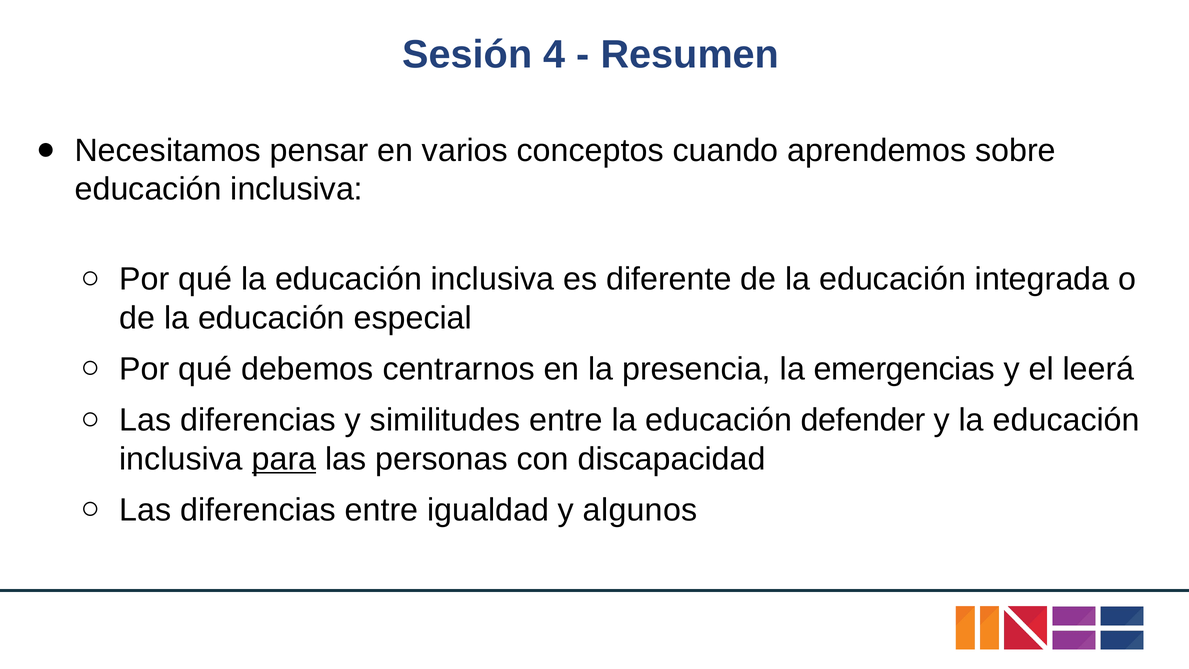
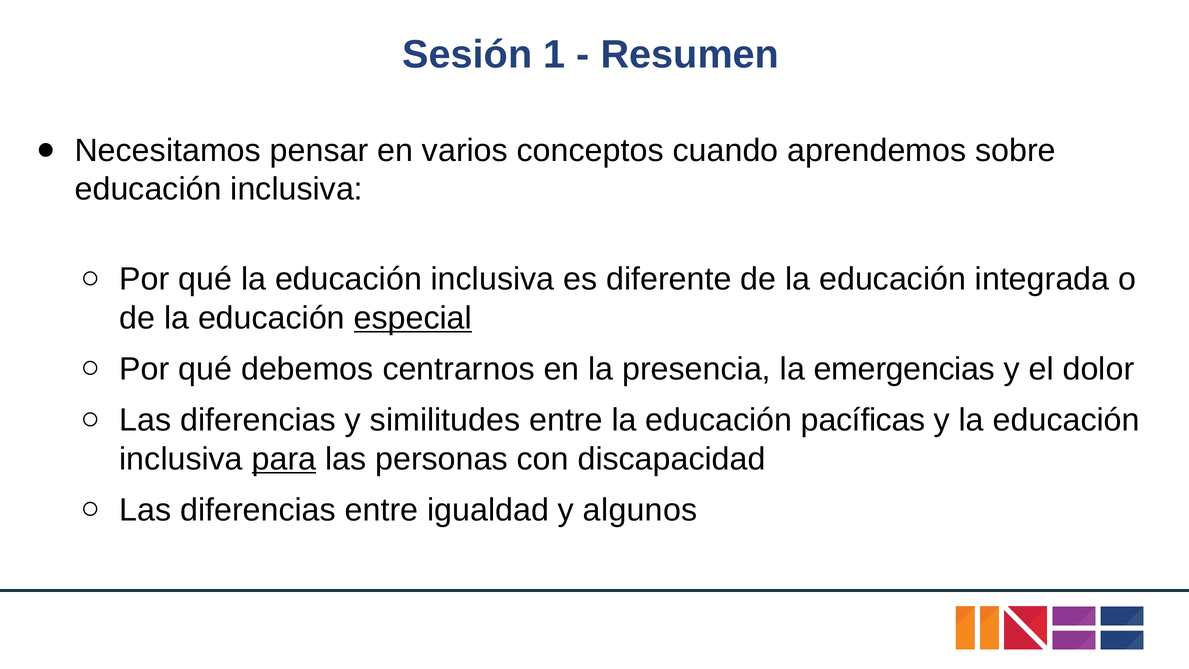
4: 4 -> 1 (554, 55)
especial underline: none -> present (413, 318)
leerá: leerá -> dolor (1098, 369)
defender: defender -> pacíficas (863, 420)
